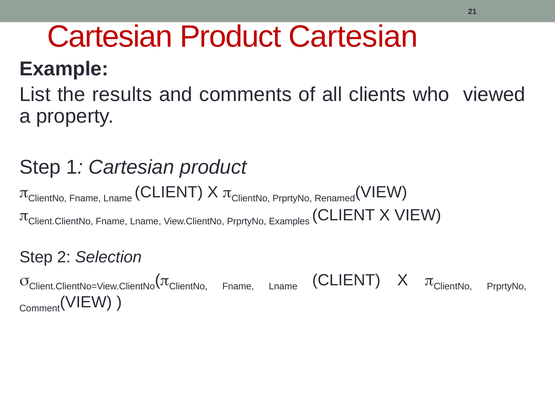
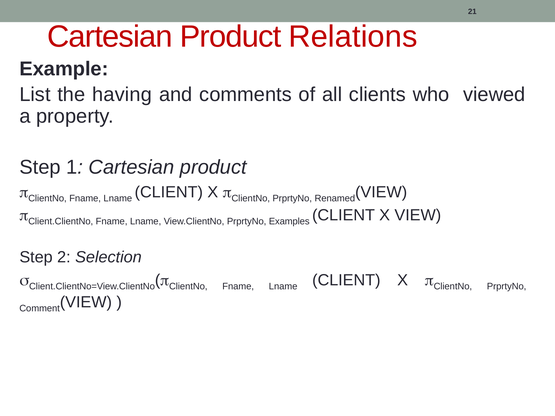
Product Cartesian: Cartesian -> Relations (353, 37)
results: results -> having (122, 95)
